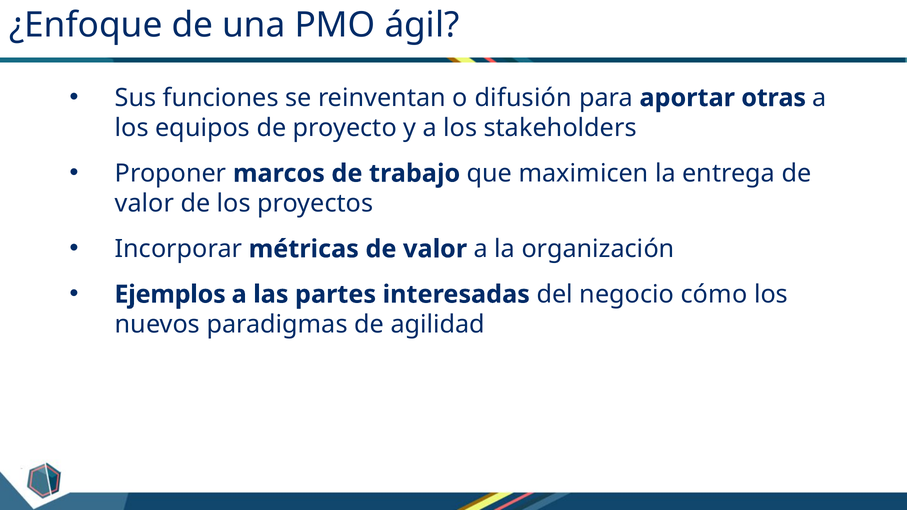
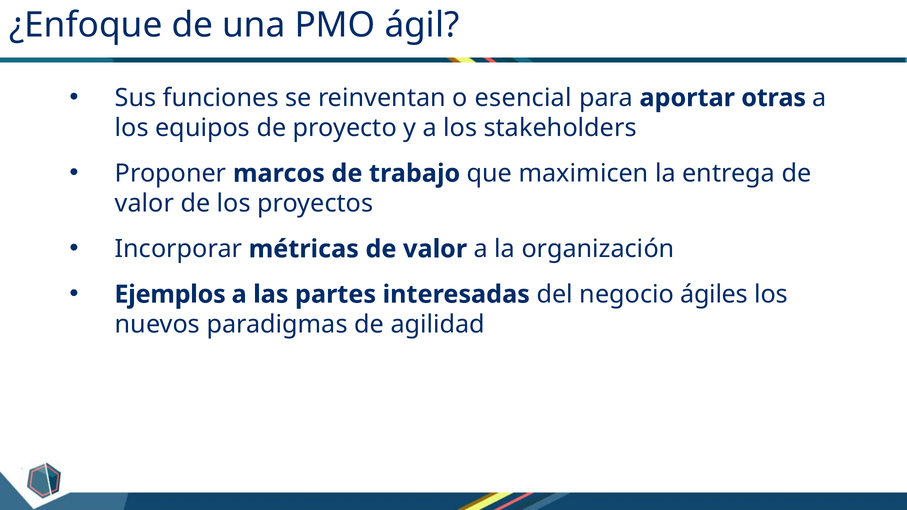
difusión: difusión -> esencial (523, 98)
cómo: cómo -> ágiles (714, 295)
